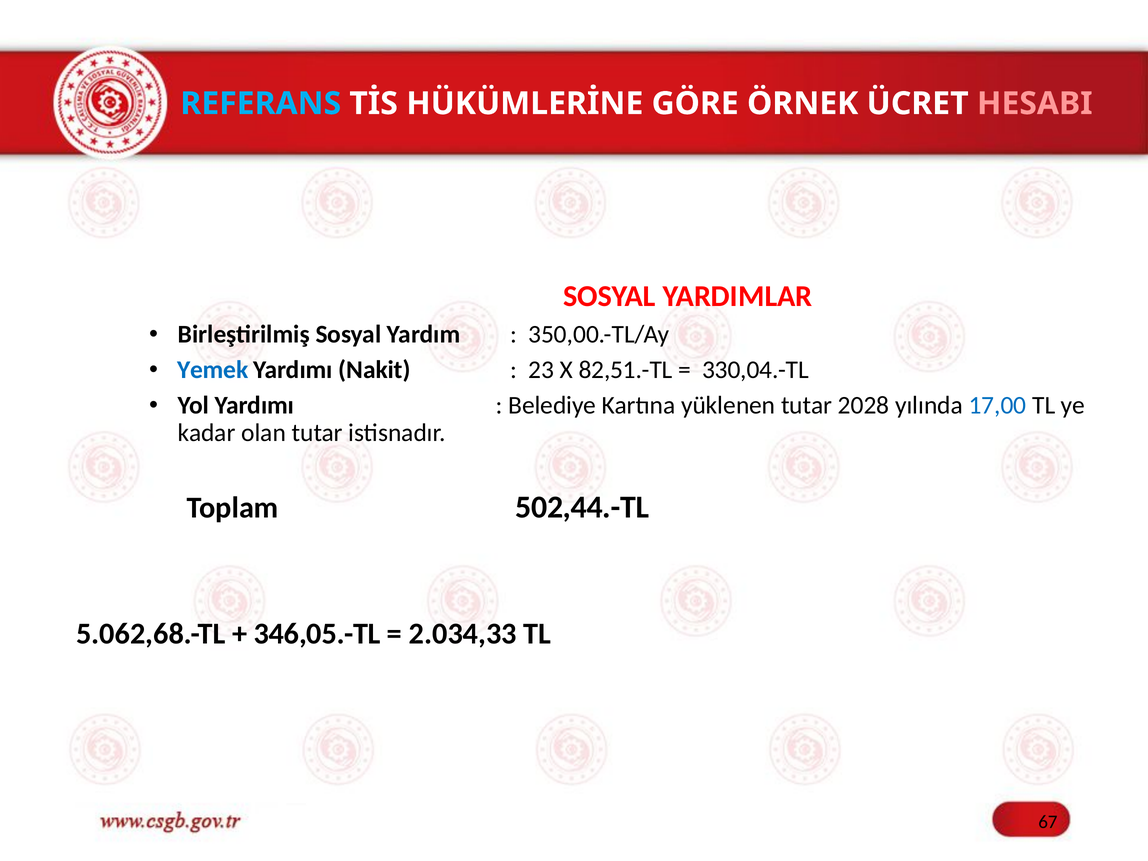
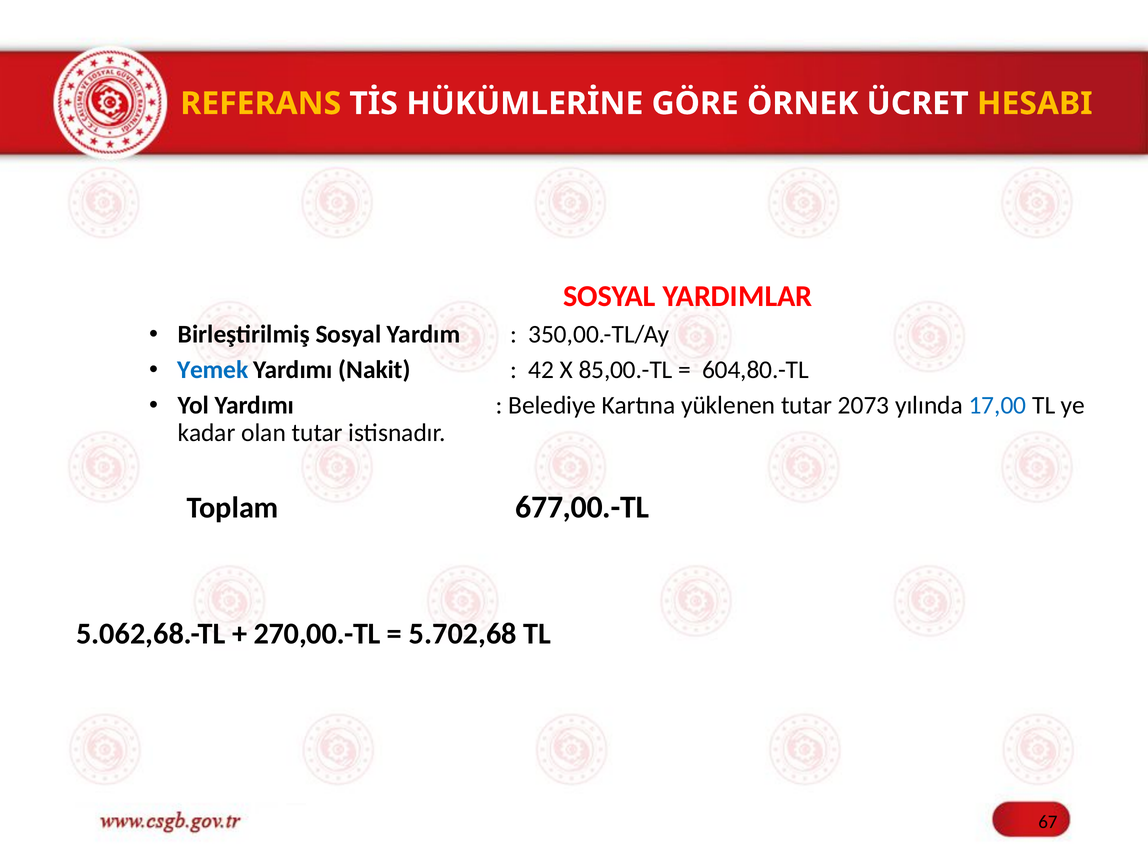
REFERANS colour: light blue -> yellow (261, 104)
HESABI colour: pink -> yellow (1035, 104)
23: 23 -> 42 (541, 370)
82,51.-TL: 82,51.-TL -> 85,00.-TL (626, 370)
330,04.-TL: 330,04.-TL -> 604,80.-TL (756, 370)
2028: 2028 -> 2073 (864, 405)
502,44.-TL: 502,44.-TL -> 677,00.-TL (582, 507)
346,05.-TL: 346,05.-TL -> 270,00.-TL (317, 634)
2.034,33: 2.034,33 -> 5.702,68 (463, 634)
